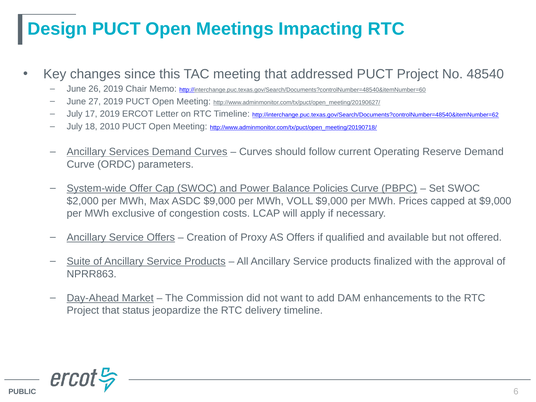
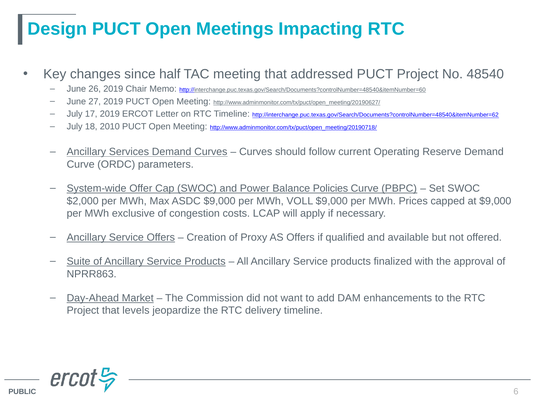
this: this -> half (170, 74)
status: status -> levels (136, 310)
